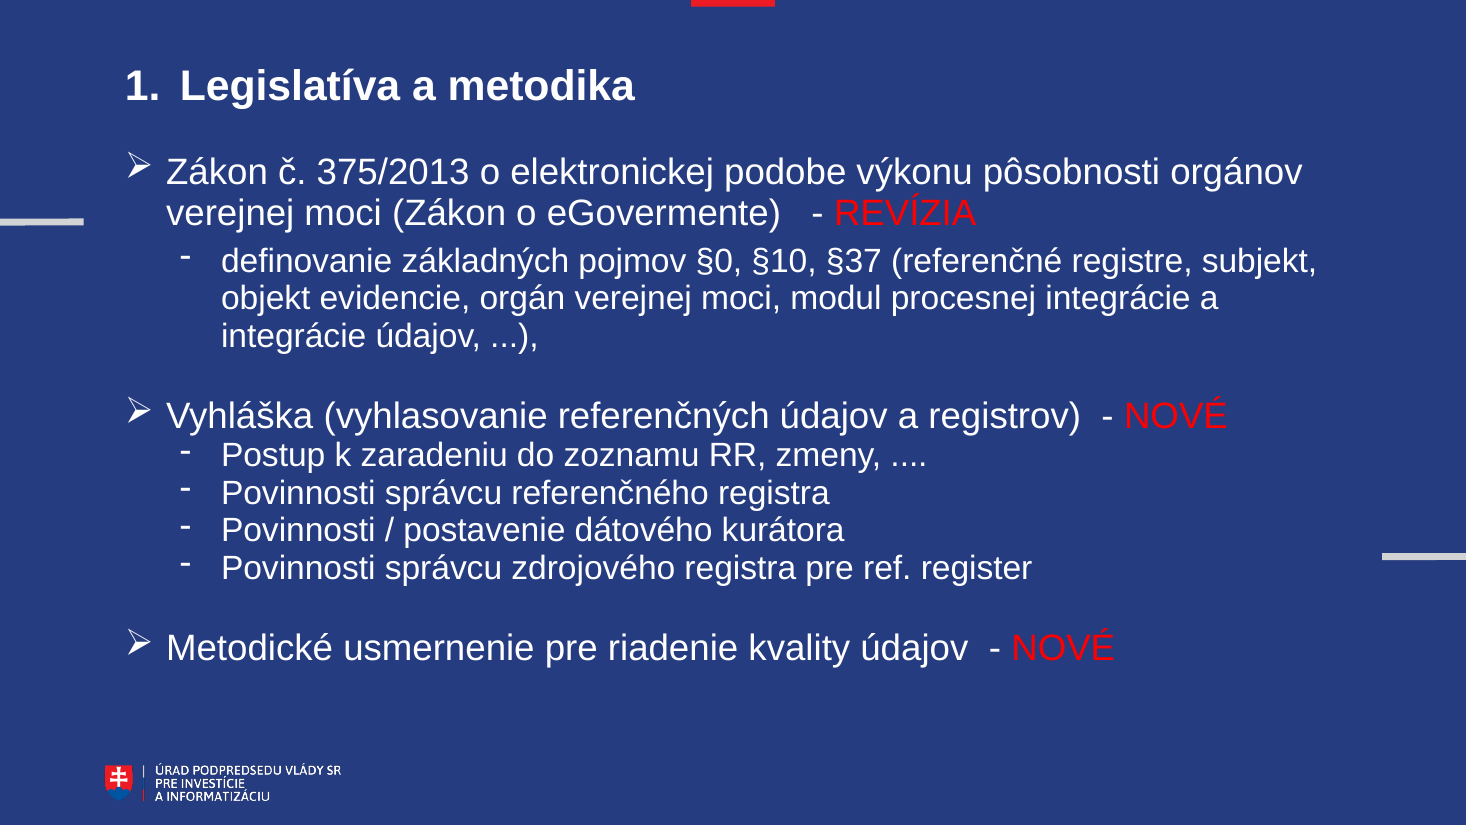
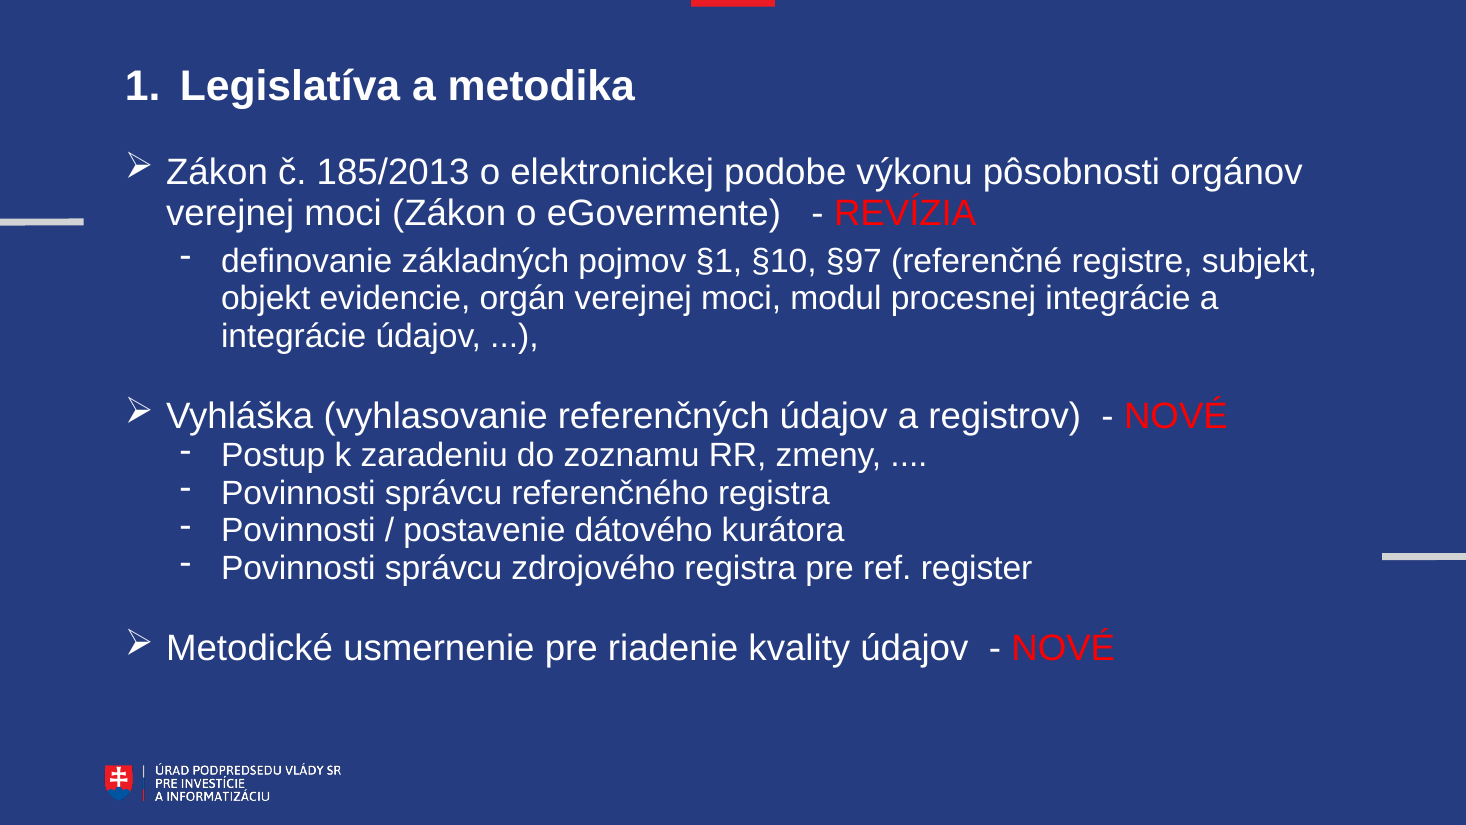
375/2013: 375/2013 -> 185/2013 (393, 172)
§0: §0 -> §1 (719, 261)
§37: §37 -> §97 (854, 261)
